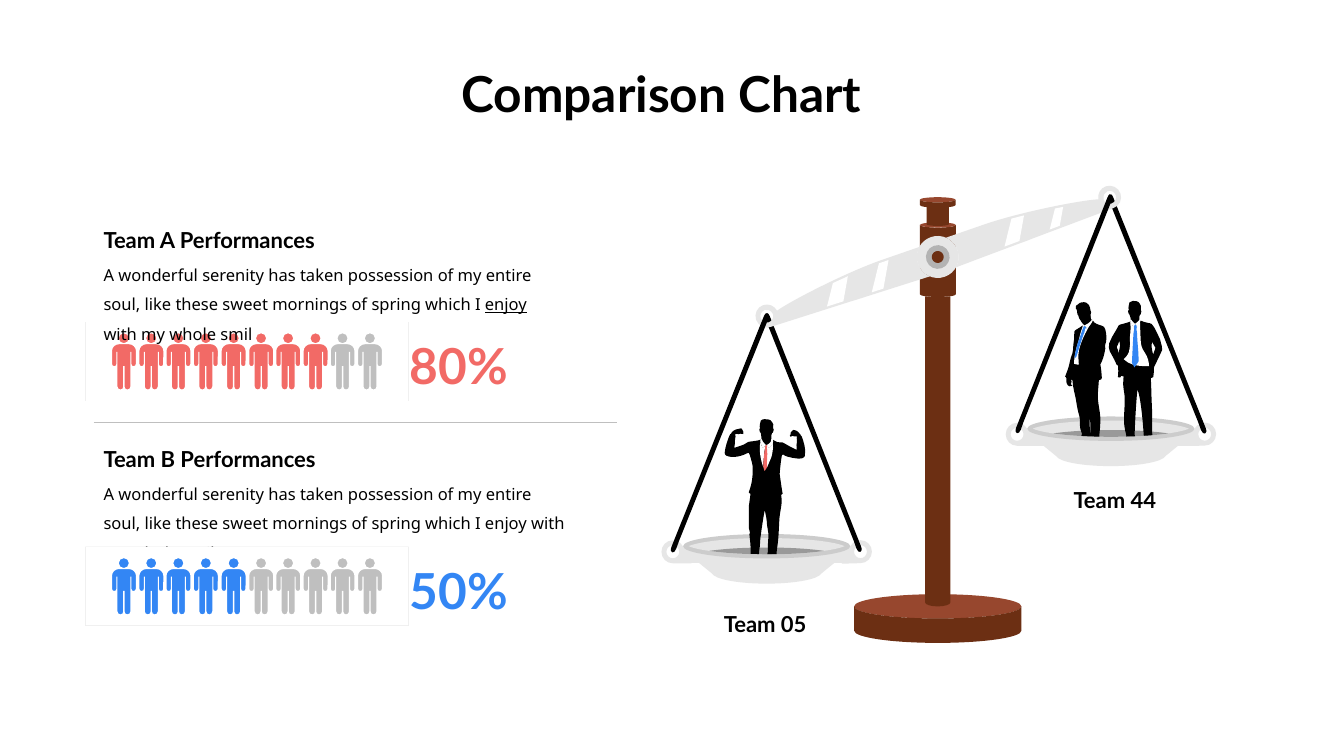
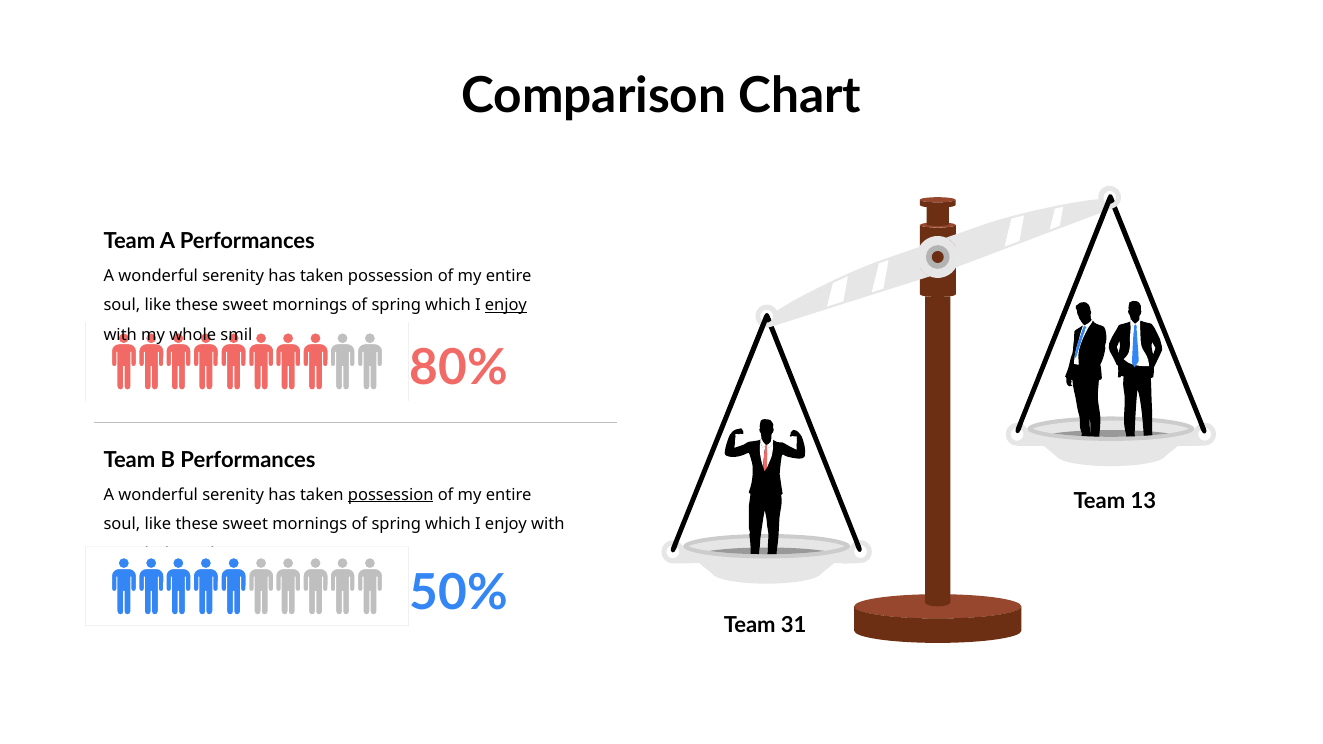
possession underline: none -> present (391, 495)
44: 44 -> 13 (1143, 501)
05: 05 -> 31 (794, 625)
